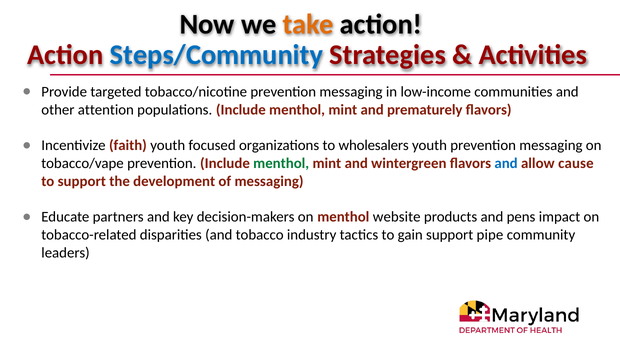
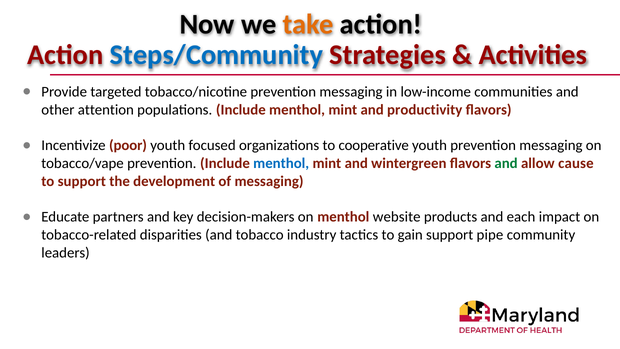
prematurely: prematurely -> productivity (425, 110)
faith: faith -> poor (128, 145)
wholesalers: wholesalers -> cooperative (374, 145)
menthol colour: green -> blue (281, 163)
and colour: blue -> green (506, 163)
pens: pens -> each (521, 217)
